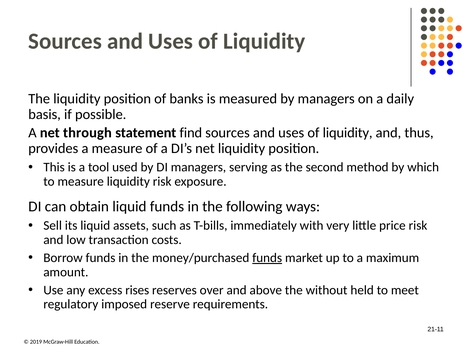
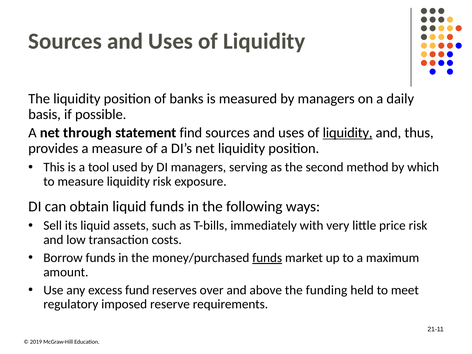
liquidity underline: none -> present (348, 133)
rises: rises -> fund (137, 290)
without: without -> funding (327, 290)
